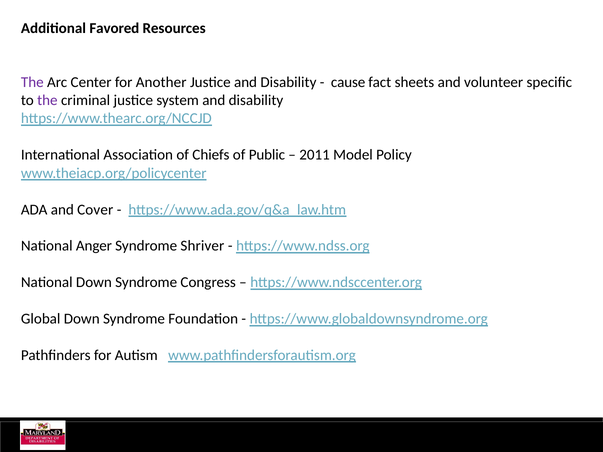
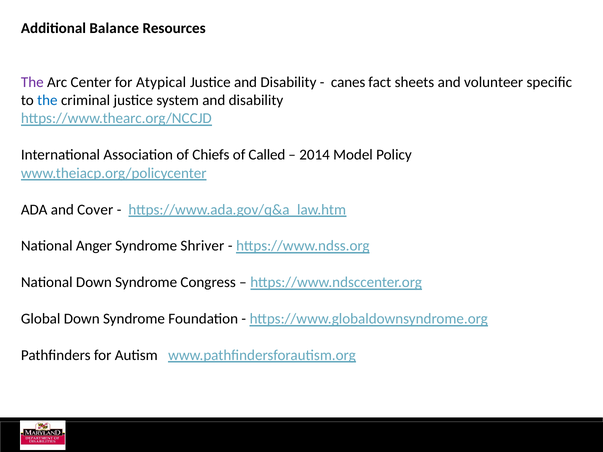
Favored: Favored -> Balance (114, 28)
Another: Another -> Atypical (161, 82)
cause: cause -> canes (348, 82)
the colour: purple -> blue (47, 101)
Public: Public -> Called (267, 155)
2011: 2011 -> 2014 (315, 155)
